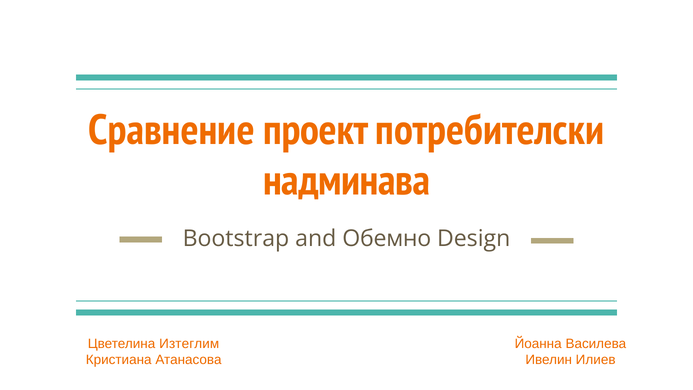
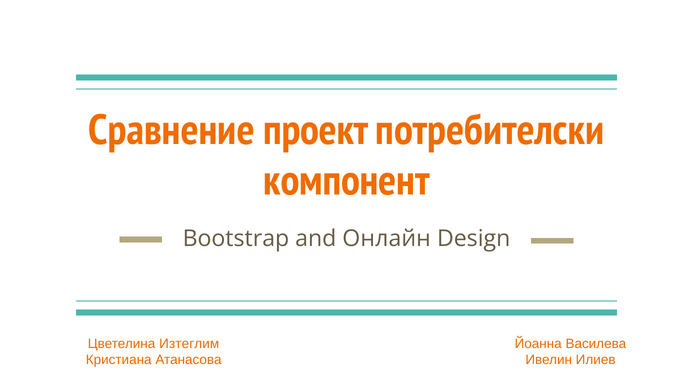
надминава: надминава -> компонент (347, 181)
Обемно: Обемно -> Онлайн (387, 238)
